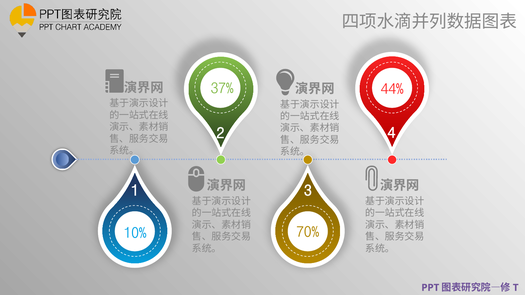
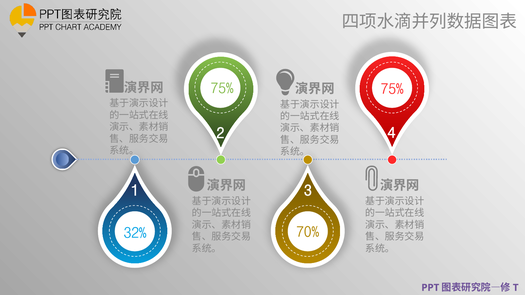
37%: 37% -> 75% (222, 89)
44%: 44% -> 75% (392, 89)
10%: 10% -> 32% (135, 233)
